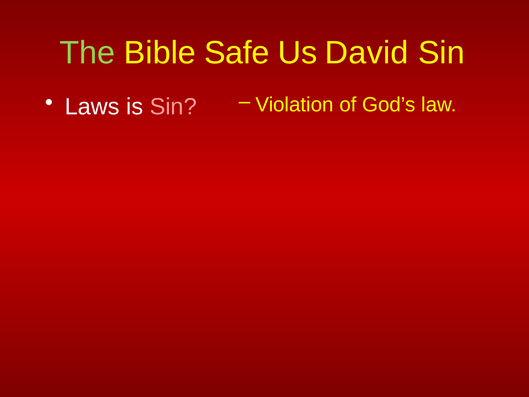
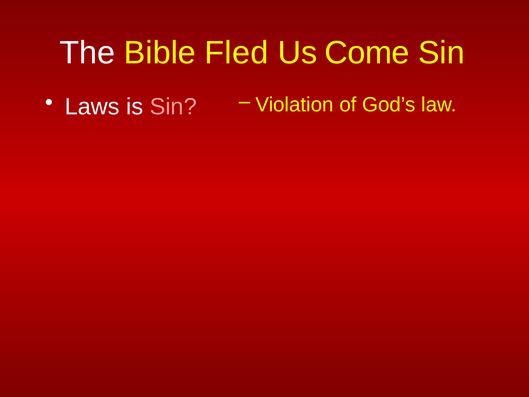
The colour: light green -> white (87, 53)
Safe: Safe -> Fled (236, 53)
David: David -> Come (367, 53)
